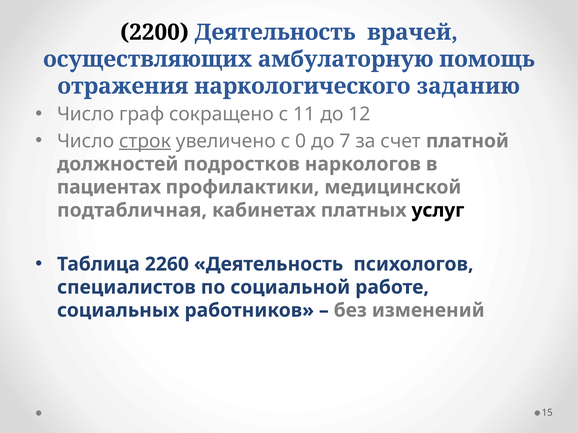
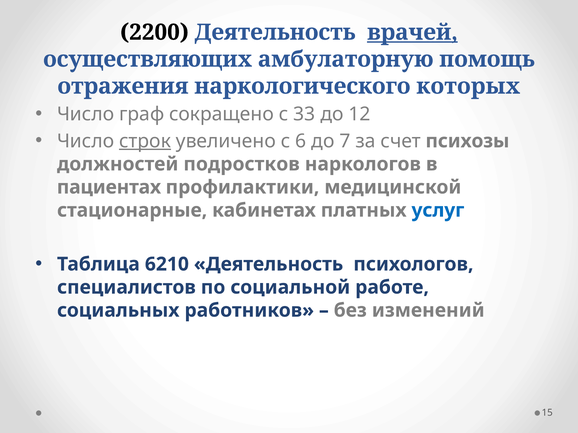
врачей underline: none -> present (412, 32)
заданию: заданию -> которых (468, 86)
11: 11 -> 33 (304, 114)
0: 0 -> 6 (301, 141)
платной: платной -> психозы (467, 141)
подтабличная: подтабличная -> стационарные (132, 211)
услуг colour: black -> blue (438, 211)
2260: 2260 -> 6210 (167, 264)
